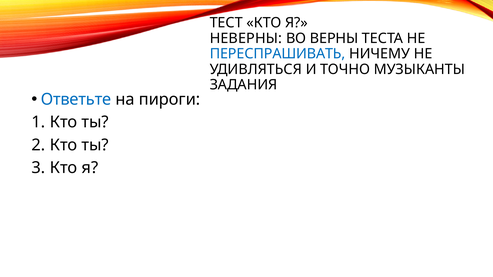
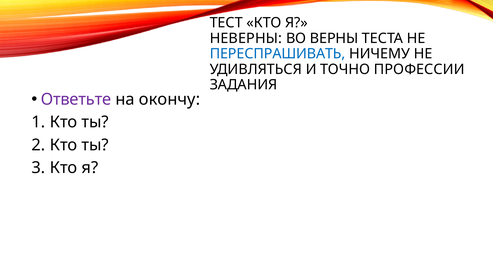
МУЗЫКАНТЫ: МУЗЫКАНТЫ -> ПРОФЕССИИ (419, 69)
Ответьте colour: blue -> purple (76, 99)
пироги: пироги -> окончу (170, 99)
